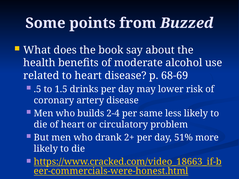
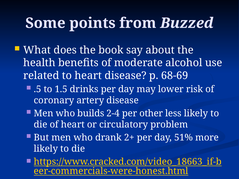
same: same -> other (151, 114)
